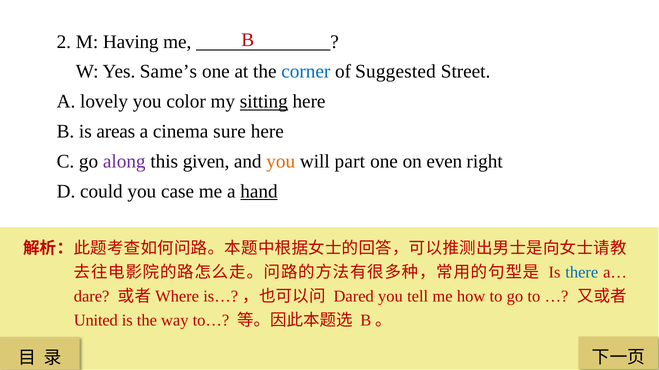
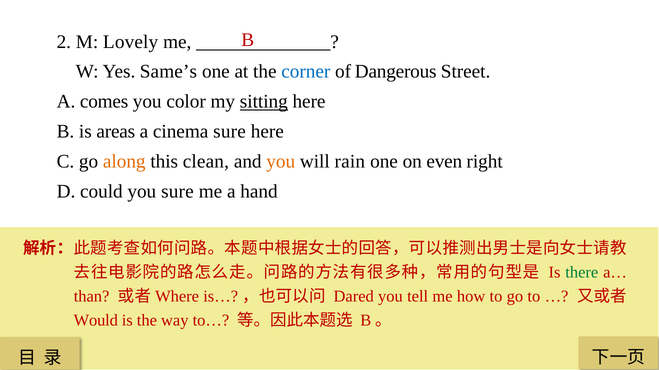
Having: Having -> Lovely (131, 42)
Suggested: Suggested -> Dangerous (396, 72)
lovely: lovely -> comes (104, 102)
along colour: purple -> orange (124, 162)
given: given -> clean (206, 162)
part: part -> rain (350, 162)
you case: case -> sure (177, 192)
hand underline: present -> none (259, 192)
there colour: blue -> green (582, 273)
dare: dare -> than (92, 297)
United: United -> Would (96, 321)
